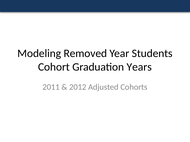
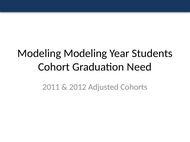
Modeling Removed: Removed -> Modeling (85, 54)
Years: Years -> Need (139, 67)
